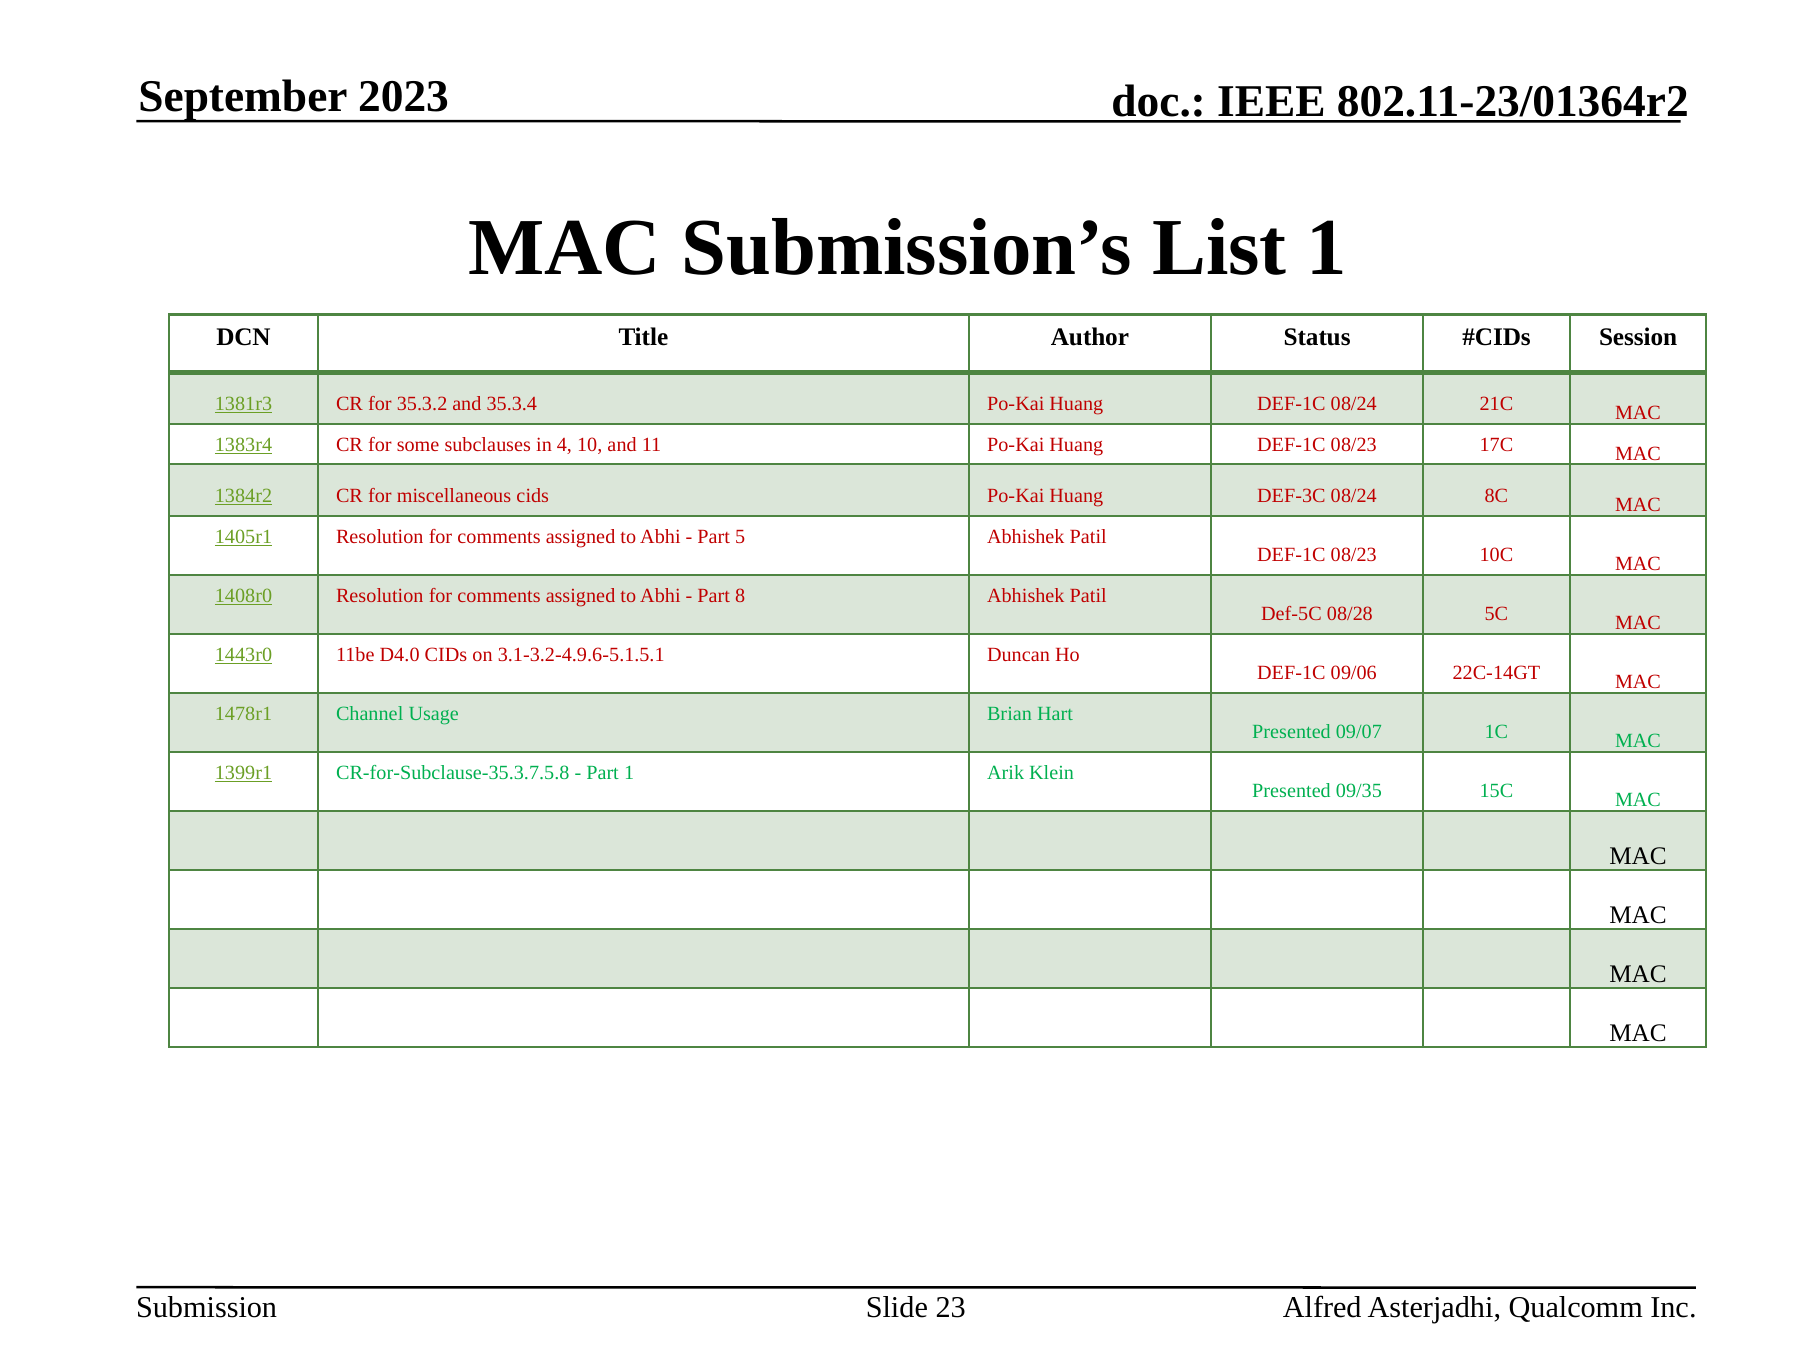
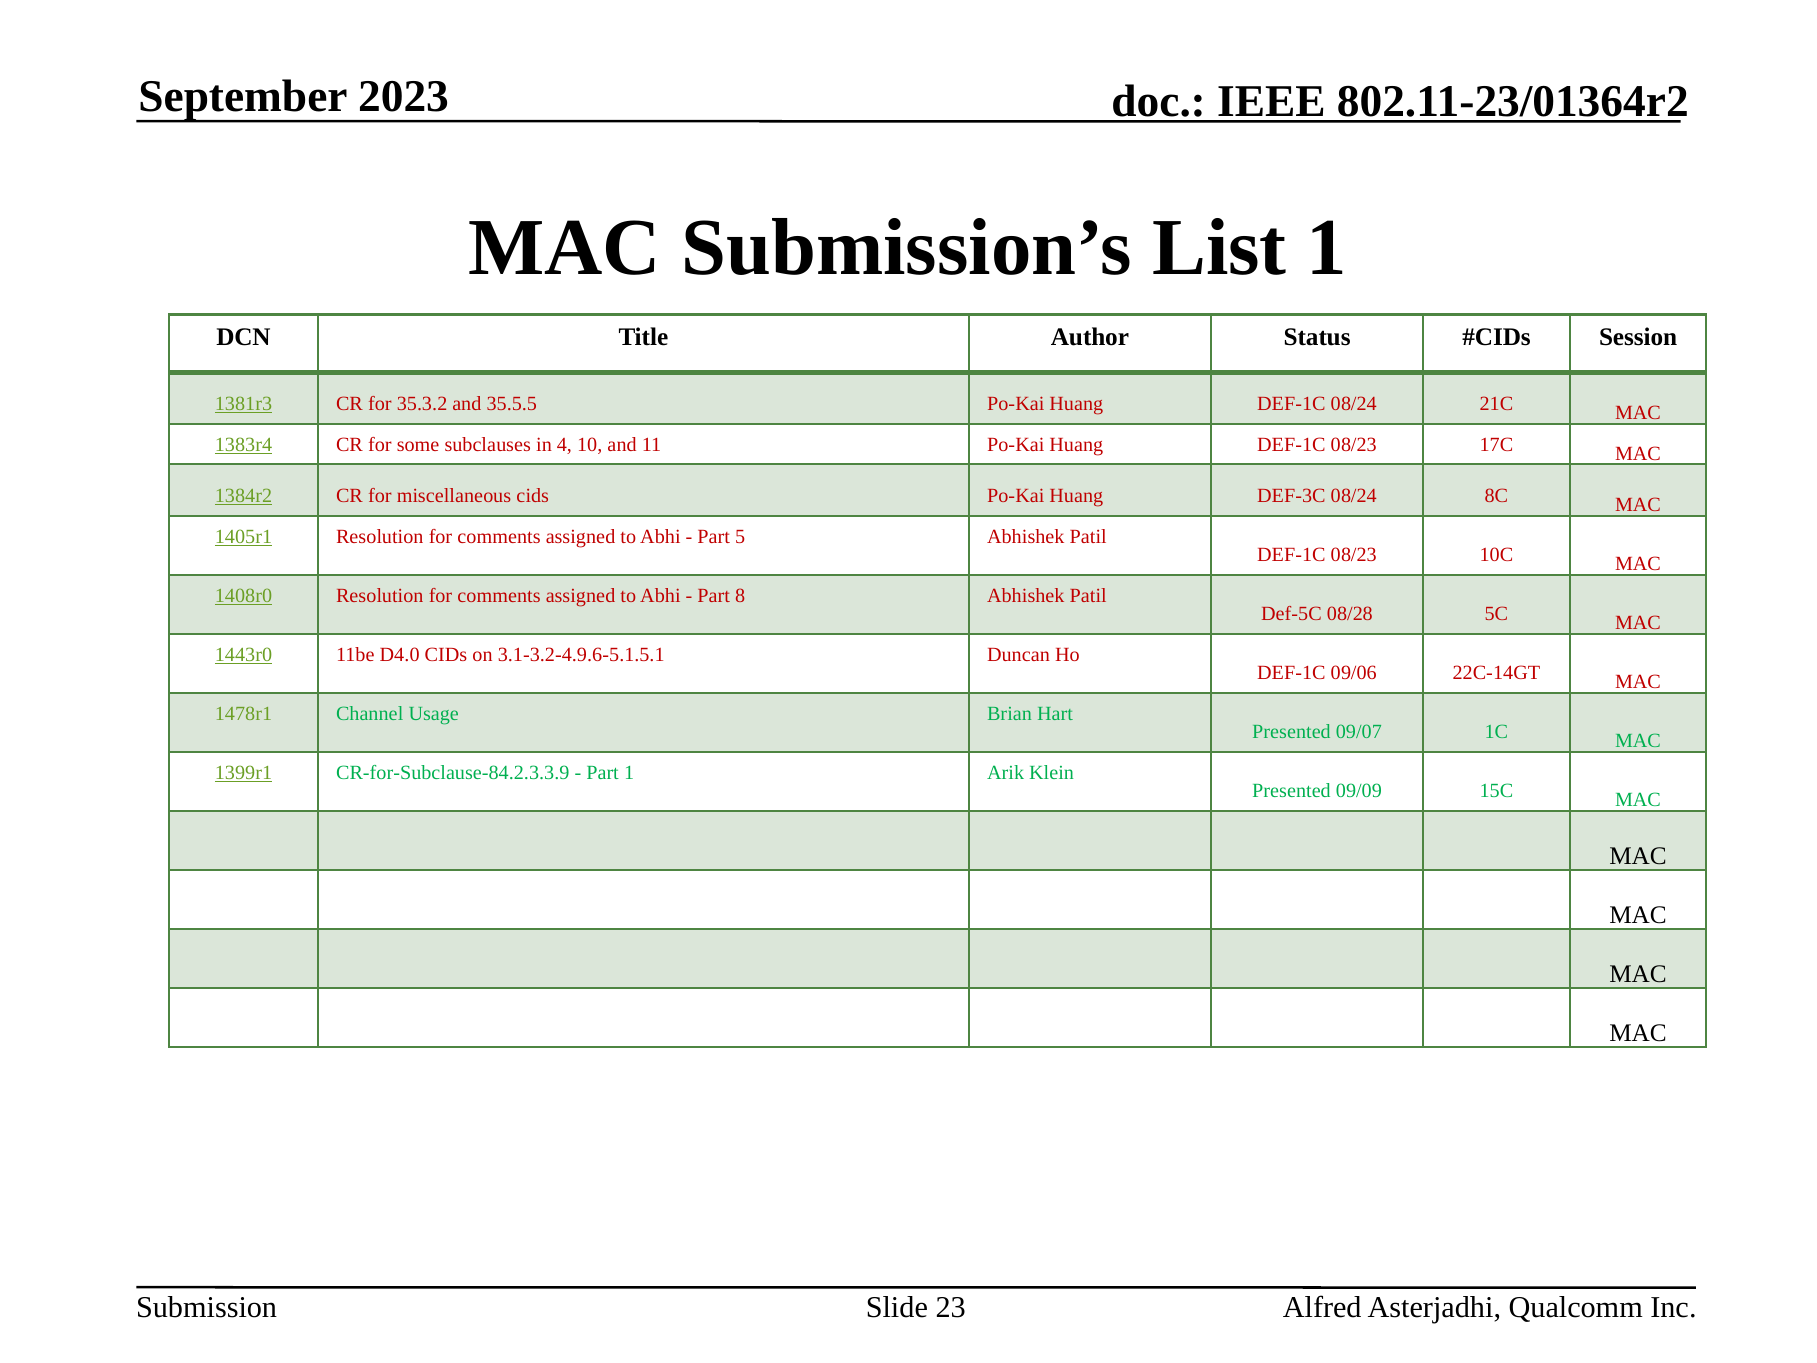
35.3.4: 35.3.4 -> 35.5.5 (512, 404)
CR-for-Subclause-35.3.7.5.8: CR-for-Subclause-35.3.7.5.8 -> CR-for-Subclause-84.2.3.3.9 (453, 772)
09/35: 09/35 -> 09/09 (1359, 791)
